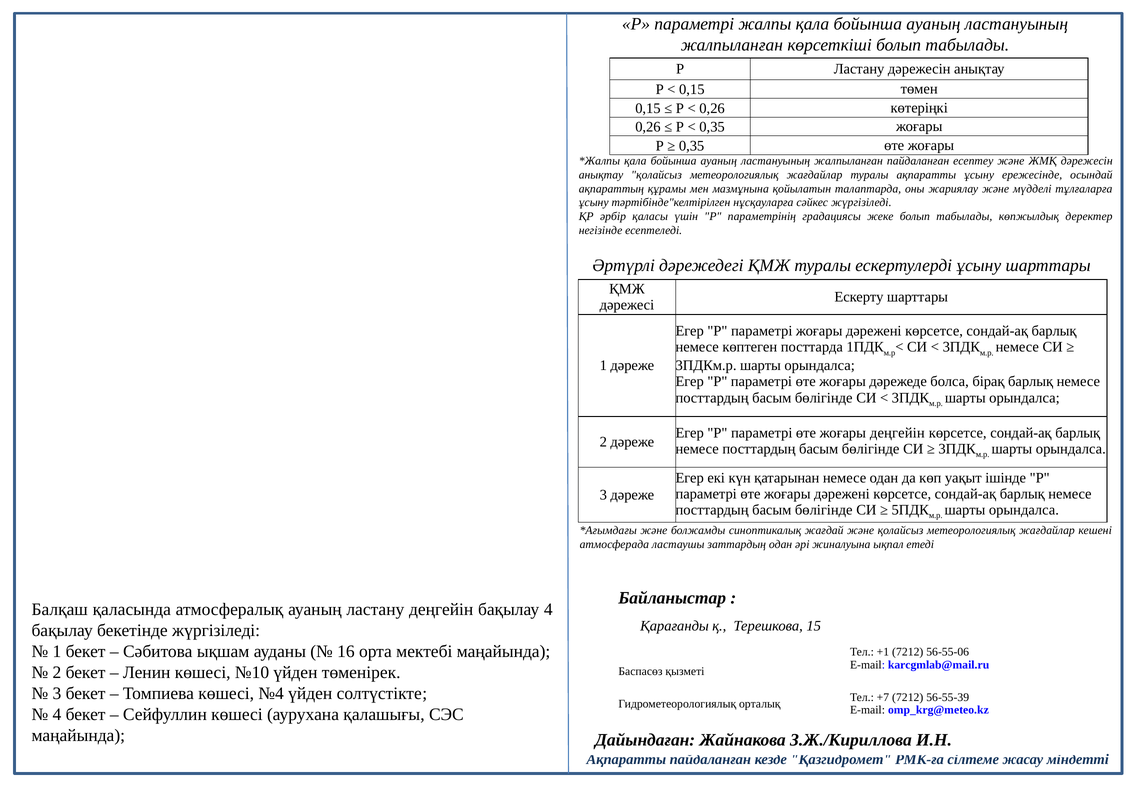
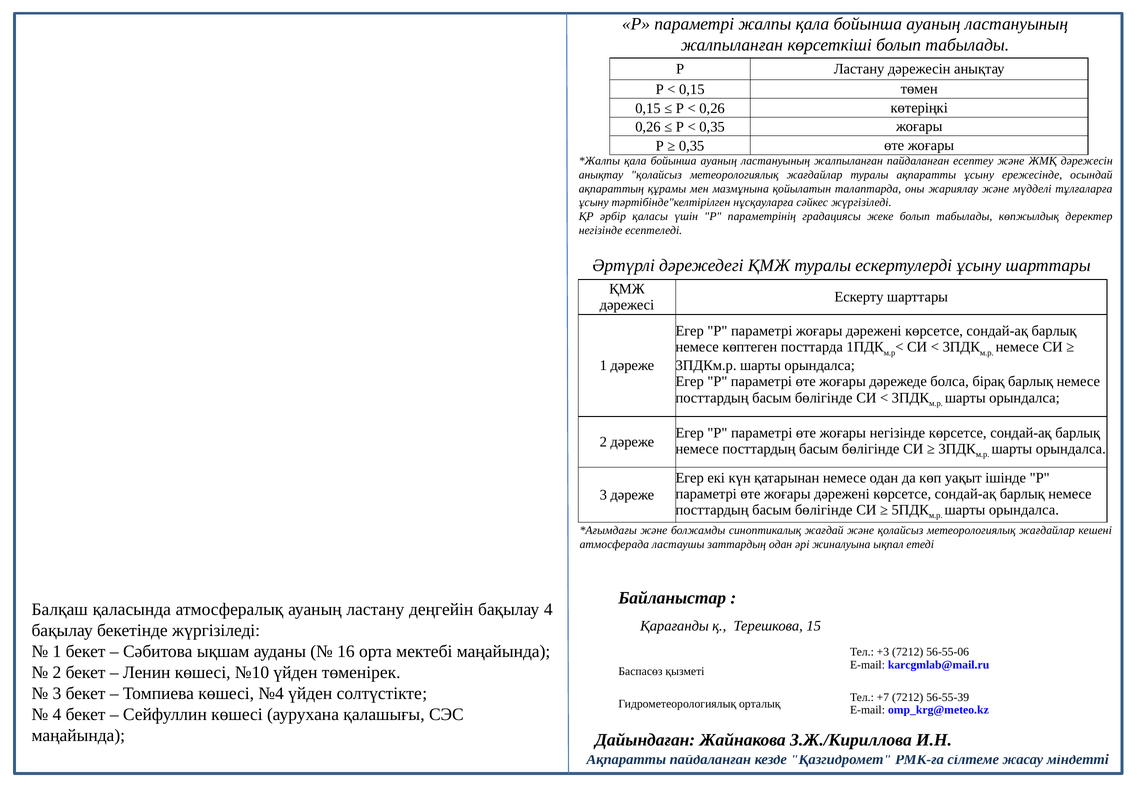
жоғары деңгейін: деңгейін -> негізінде (897, 433)
+1: +1 -> +3 (883, 652)
